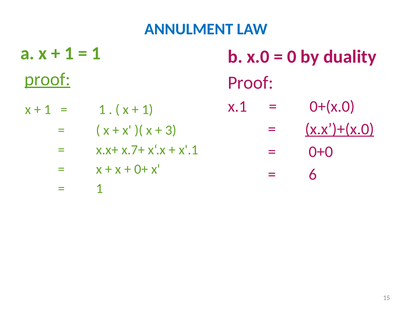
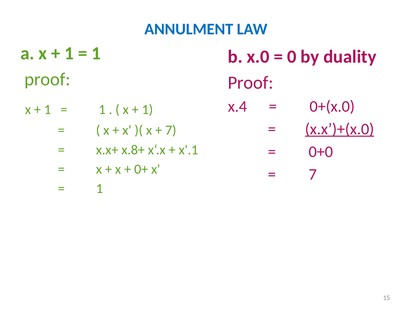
proof underline: present -> none (47, 79)
x.1: x.1 -> x.4 (237, 106)
3: 3 -> 7 (171, 130)
x.7+: x.7+ -> x.8+ (133, 149)
6: 6 -> 7 (313, 174)
